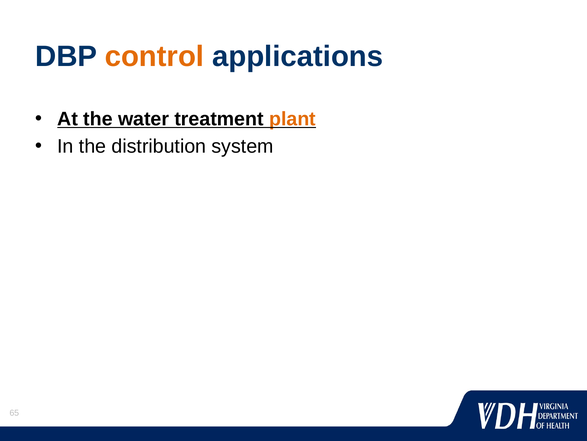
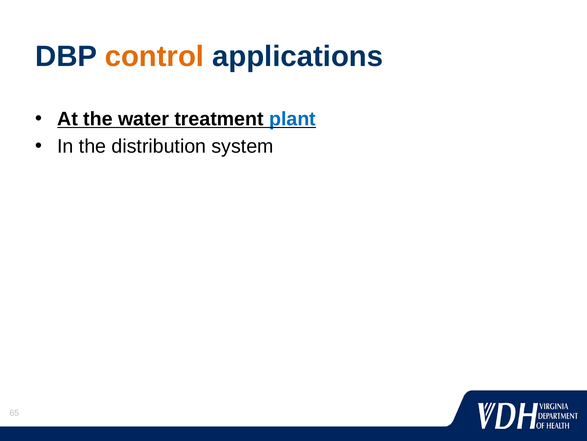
plant colour: orange -> blue (292, 119)
